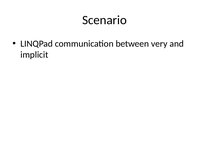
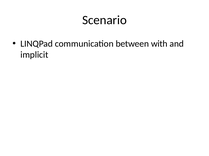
very: very -> with (159, 44)
